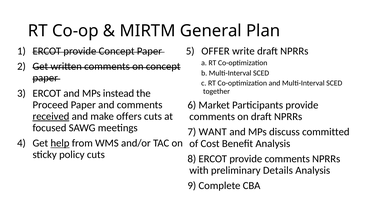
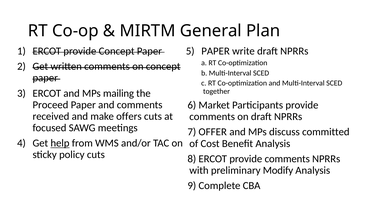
OFFER: OFFER -> PAPER (216, 51)
instead: instead -> mailing (119, 93)
received underline: present -> none (51, 116)
WANT: WANT -> OFFER (213, 132)
Details: Details -> Modify (278, 170)
